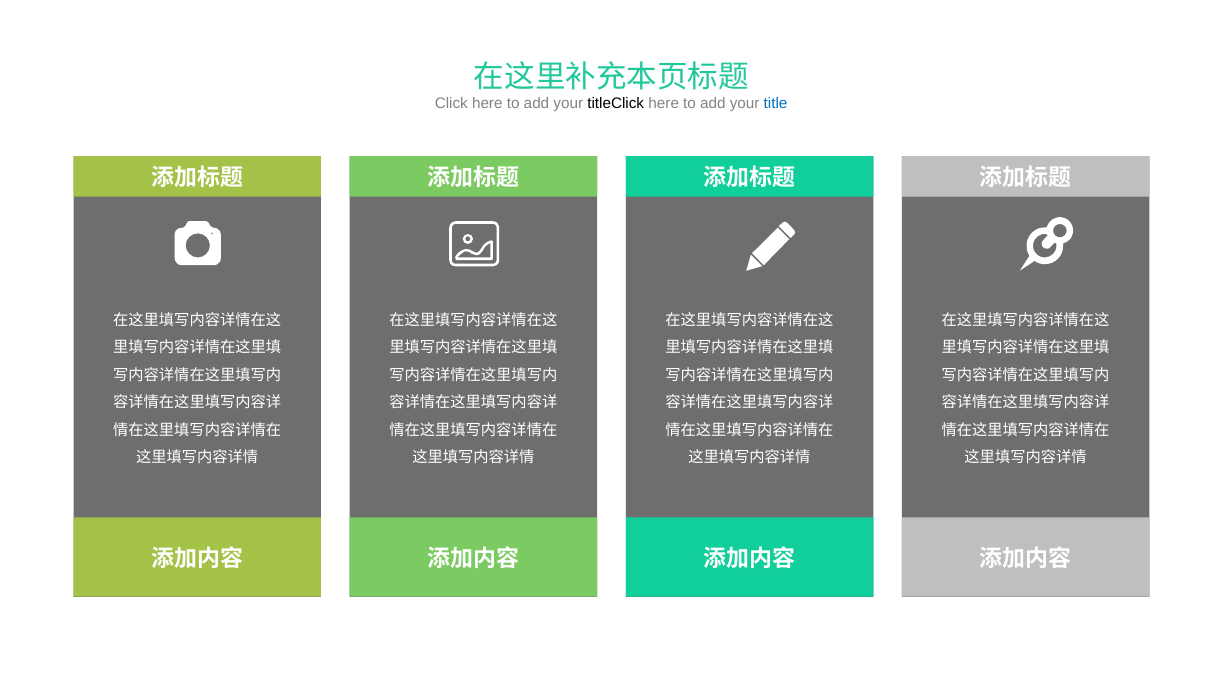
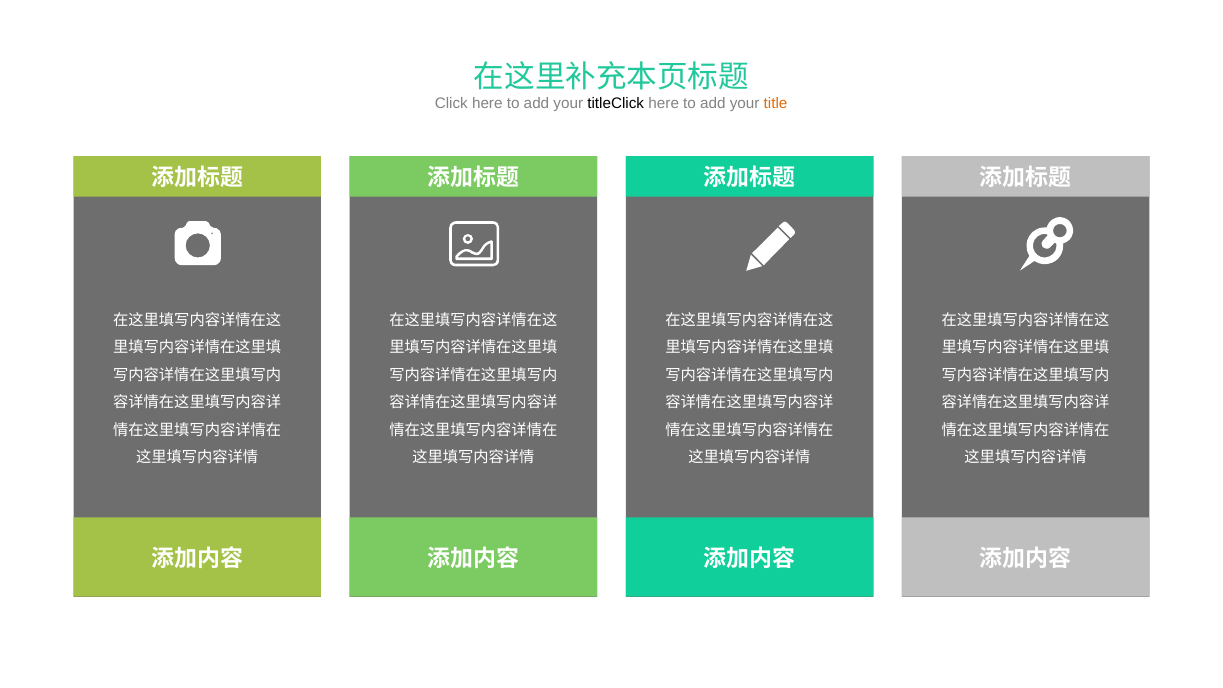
title colour: blue -> orange (776, 104)
